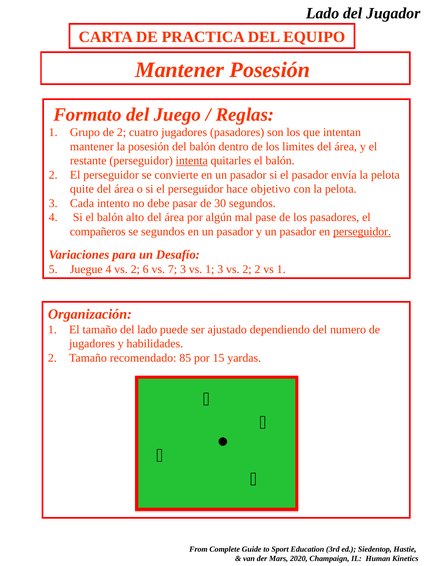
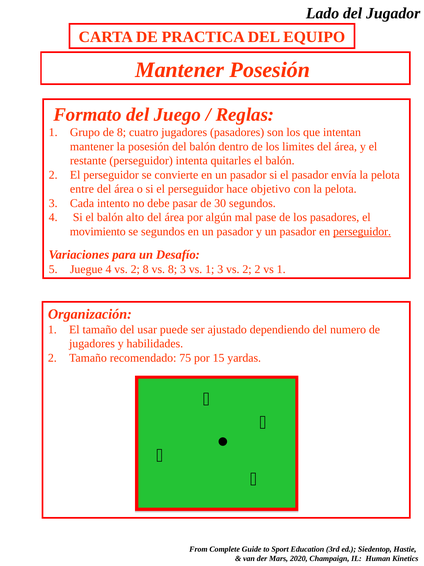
de 2: 2 -> 8 (122, 132)
intenta underline: present -> none (192, 161)
quite: quite -> entre (82, 189)
compañeros: compañeros -> movimiento (98, 231)
2 6: 6 -> 8 (146, 269)
vs 7: 7 -> 8 (173, 269)
del lado: lado -> usar (147, 329)
85: 85 -> 75 (185, 357)
